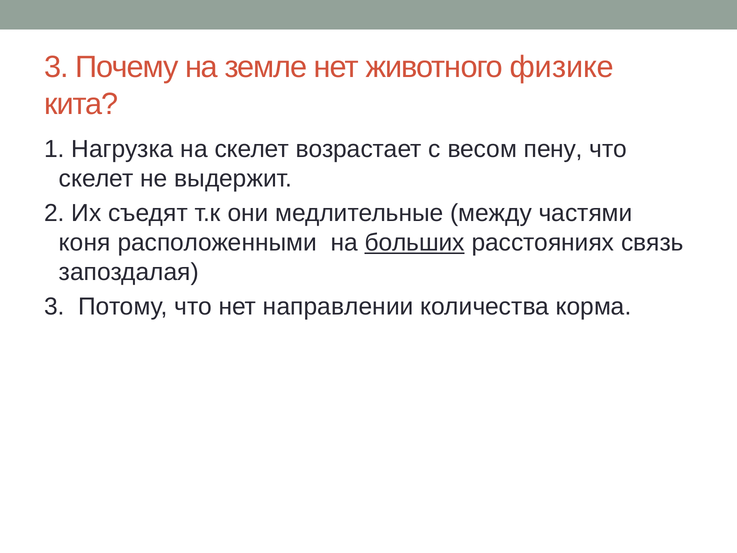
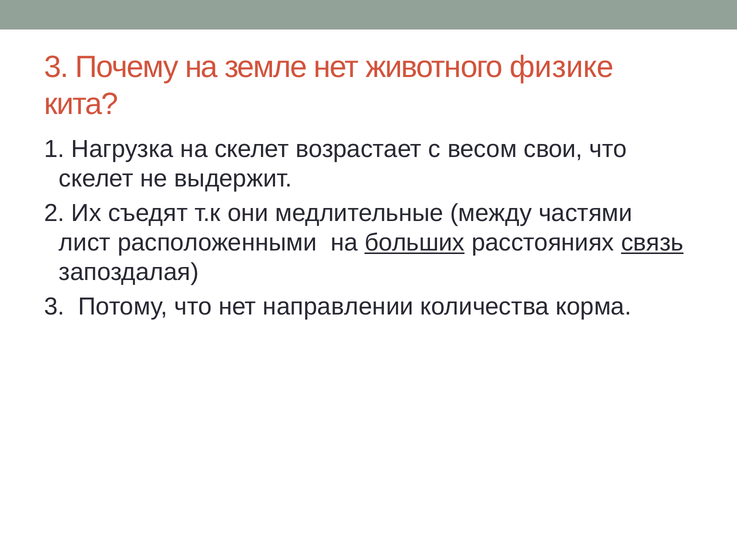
пену: пену -> свои (553, 149)
коня: коня -> лист (85, 242)
связь underline: none -> present (652, 242)
